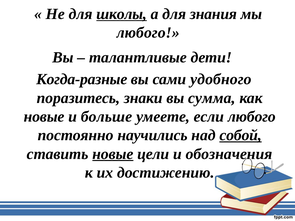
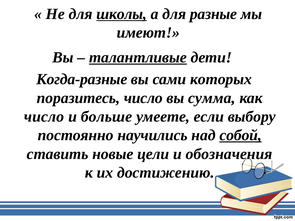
знания: знания -> разные (213, 14)
любого: любого -> имеют (148, 33)
талантливые underline: none -> present (138, 57)
удобного: удобного -> которых (221, 79)
поразитесь знаки: знаки -> число (143, 98)
новые: новые -> число (44, 117)
если любого: любого -> выбору (252, 117)
новые underline: present -> none (113, 154)
